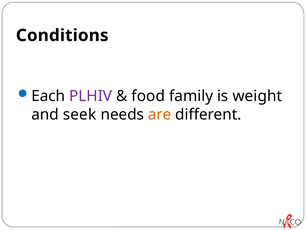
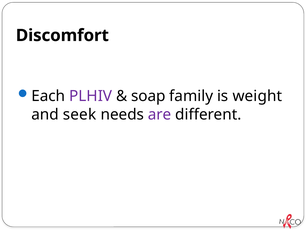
Conditions: Conditions -> Discomfort (62, 35)
food: food -> soap (148, 96)
are colour: orange -> purple (160, 114)
